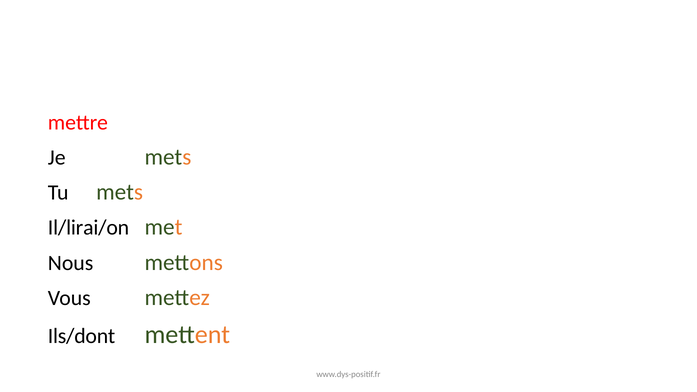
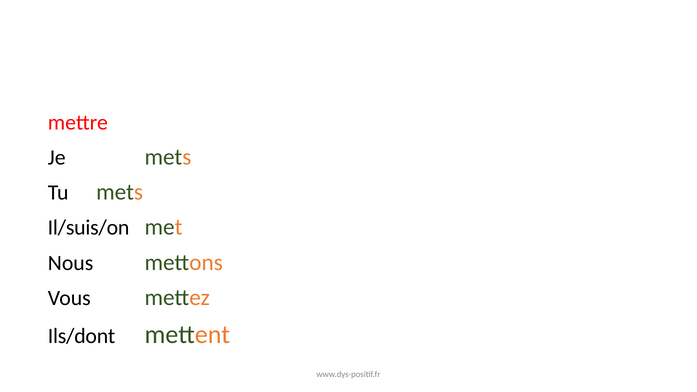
Il/lirai/on: Il/lirai/on -> Il/suis/on (89, 228)
